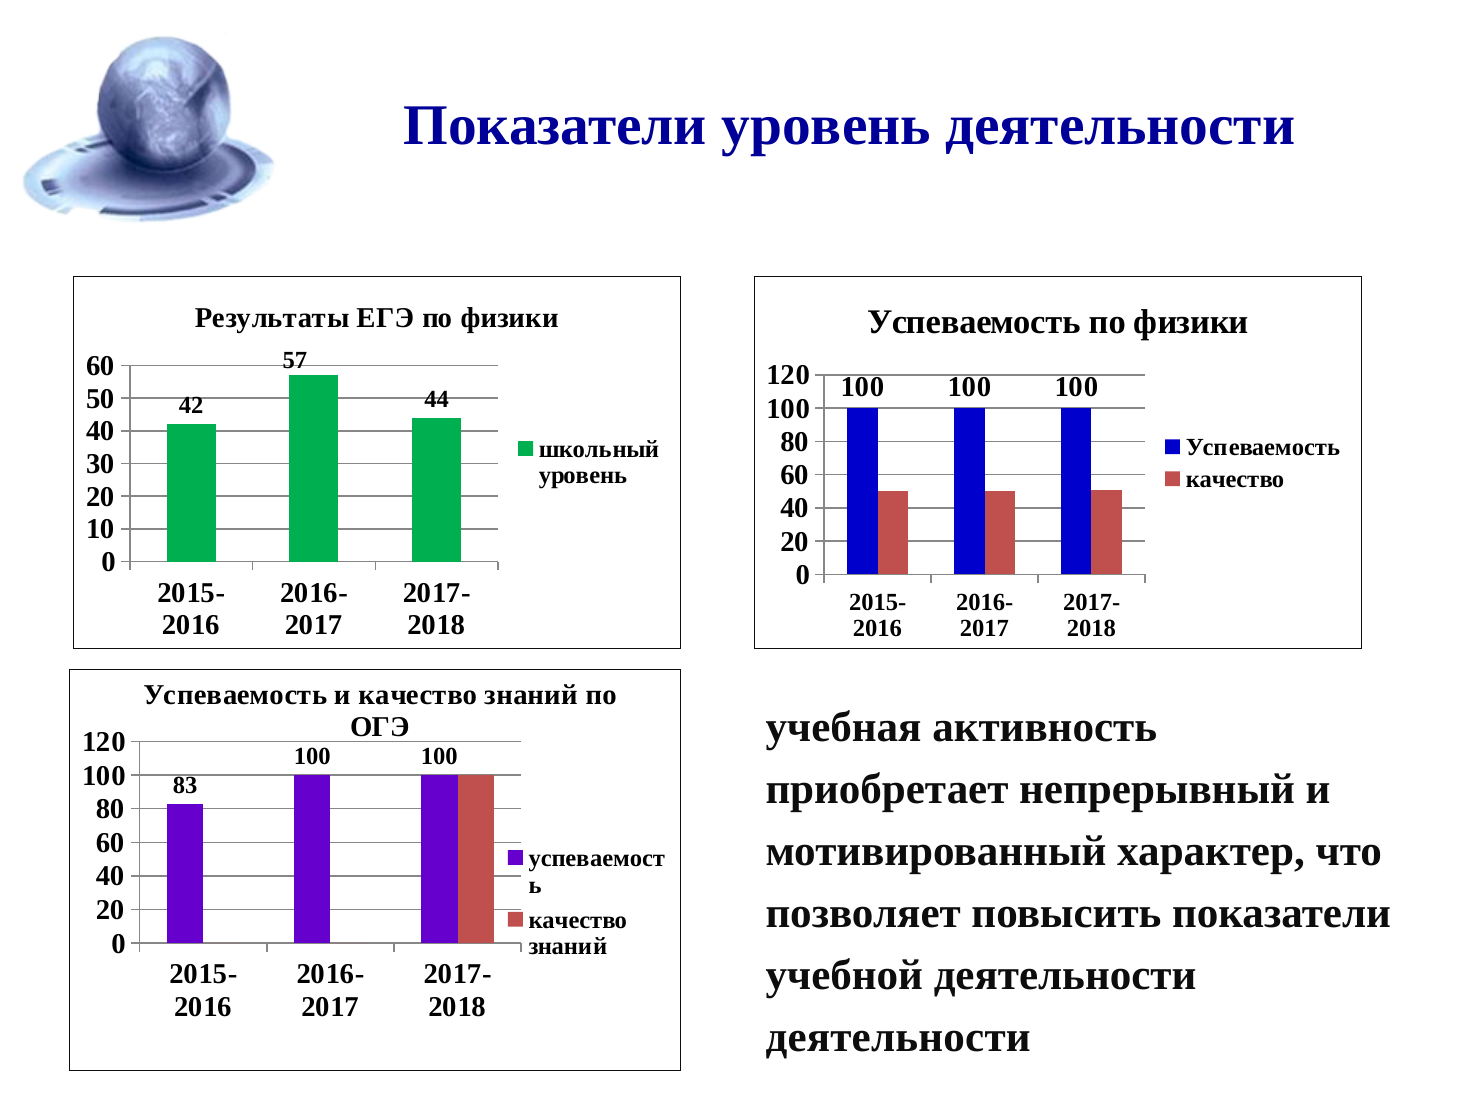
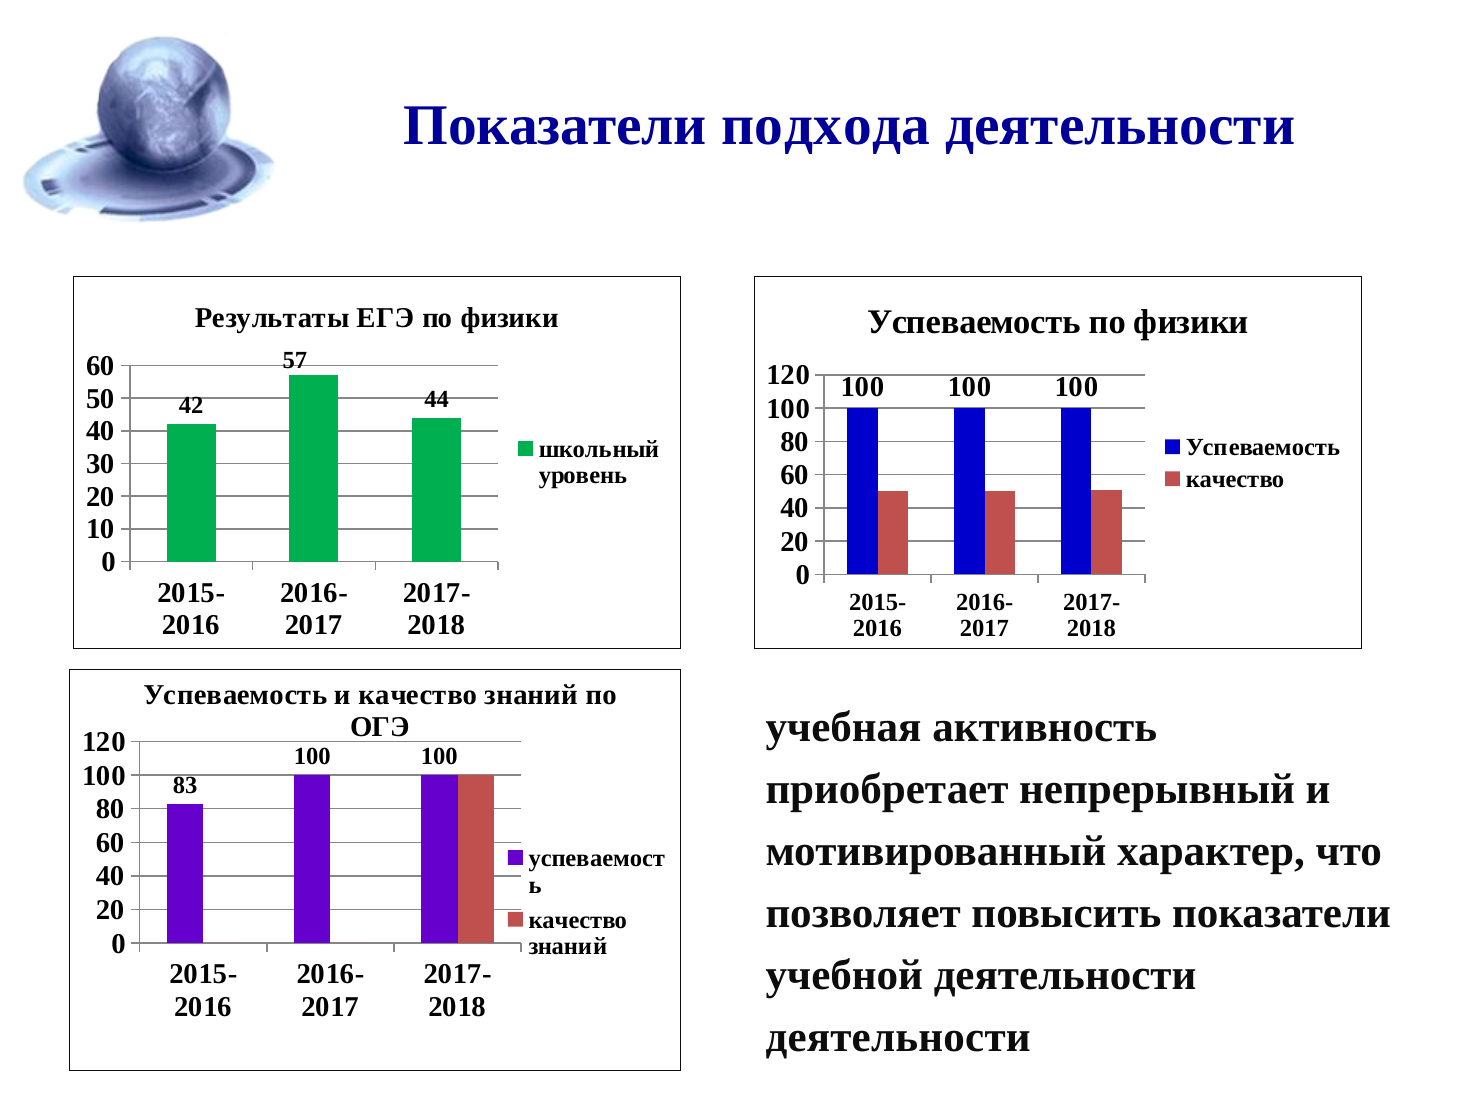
Показатели уровень: уровень -> подхода (826, 125)
